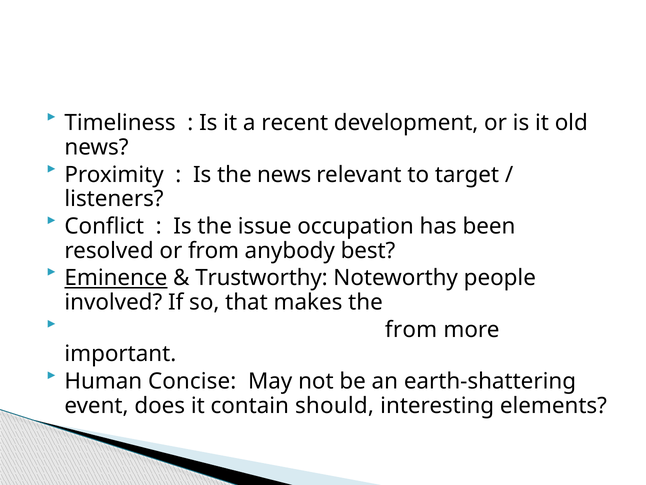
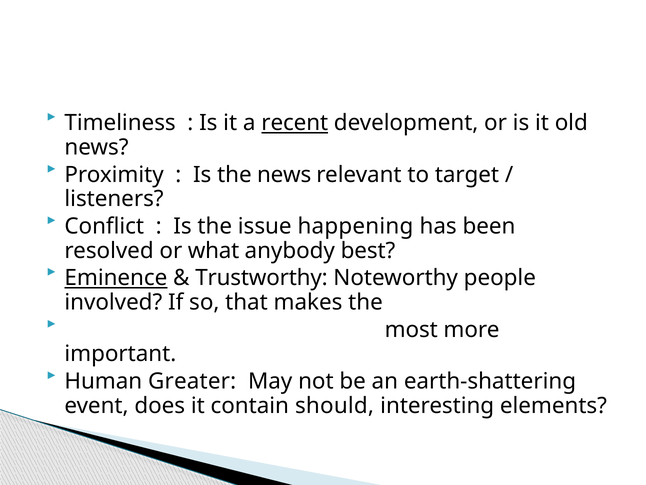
recent underline: none -> present (295, 123)
occupation: occupation -> happening (355, 226)
or from: from -> what (214, 250)
from: from -> most (411, 329)
Concise: Concise -> Greater (192, 381)
